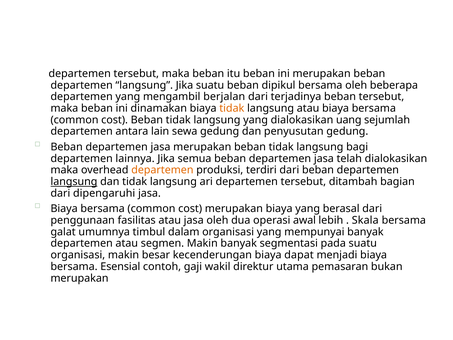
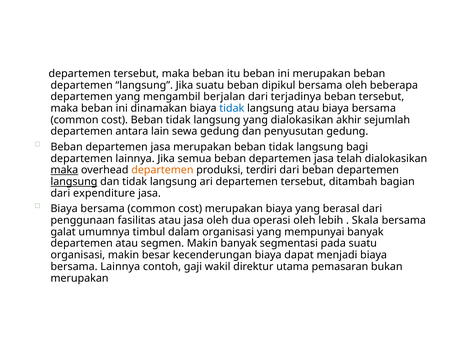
tidak colour: orange -> blue (232, 108)
uang: uang -> akhir (349, 120)
maka underline: none -> present (64, 170)
dipengaruhi: dipengaruhi -> expenditure (104, 193)
operasi awal: awal -> oleh (304, 220)
bersama Esensial: Esensial -> Lainnya (120, 266)
